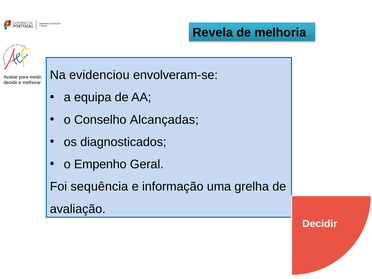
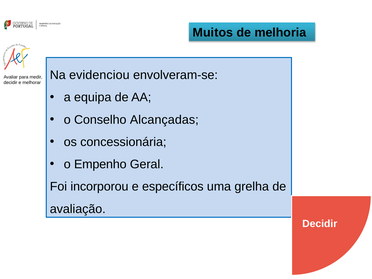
Revela: Revela -> Muitos (213, 33)
diagnosticados: diagnosticados -> concessionária (123, 142)
sequência: sequência -> incorporou (99, 187)
informação: informação -> específicos (173, 187)
